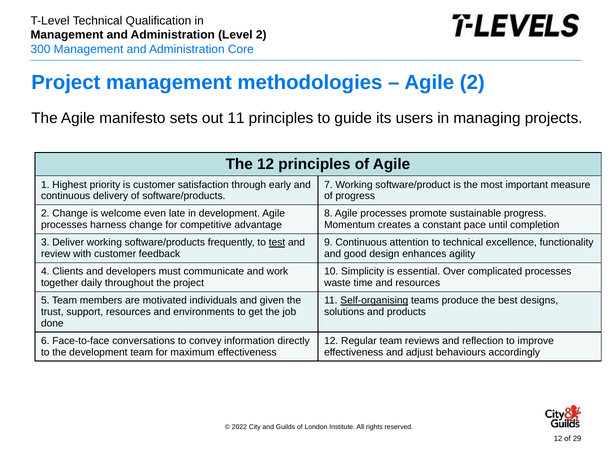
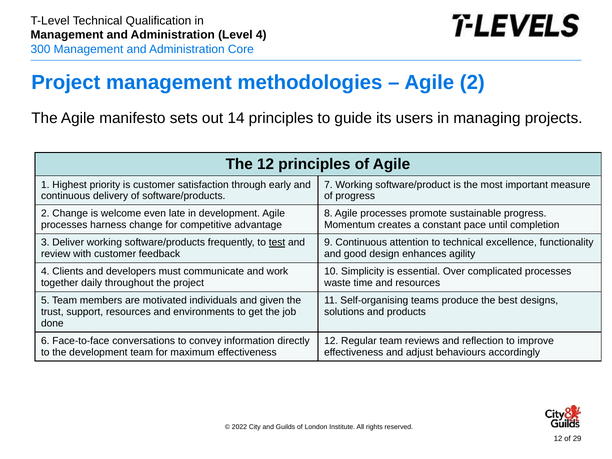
2: 2 -> 4 (261, 35)
out 11: 11 -> 14 (236, 118)
Self-organising underline: present -> none (374, 301)
